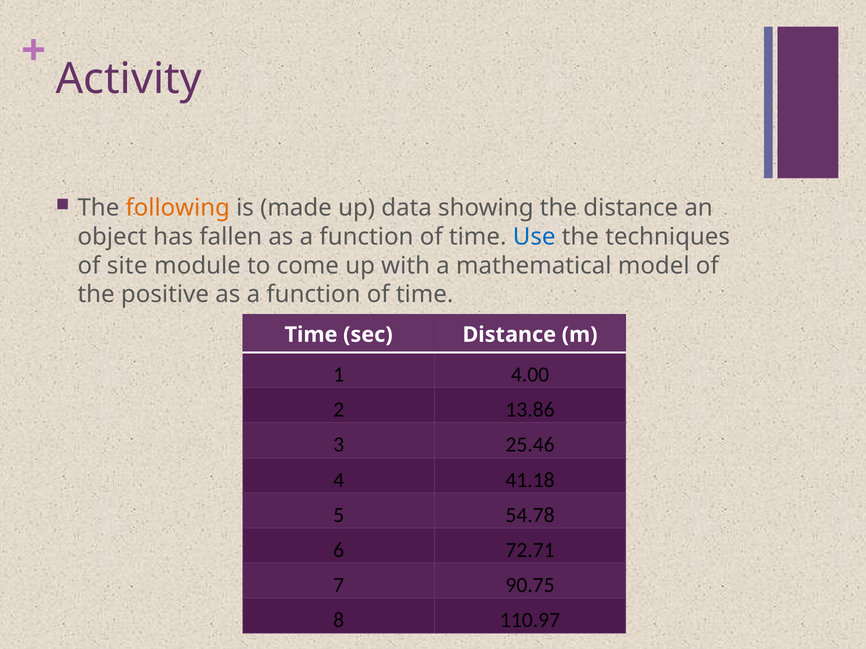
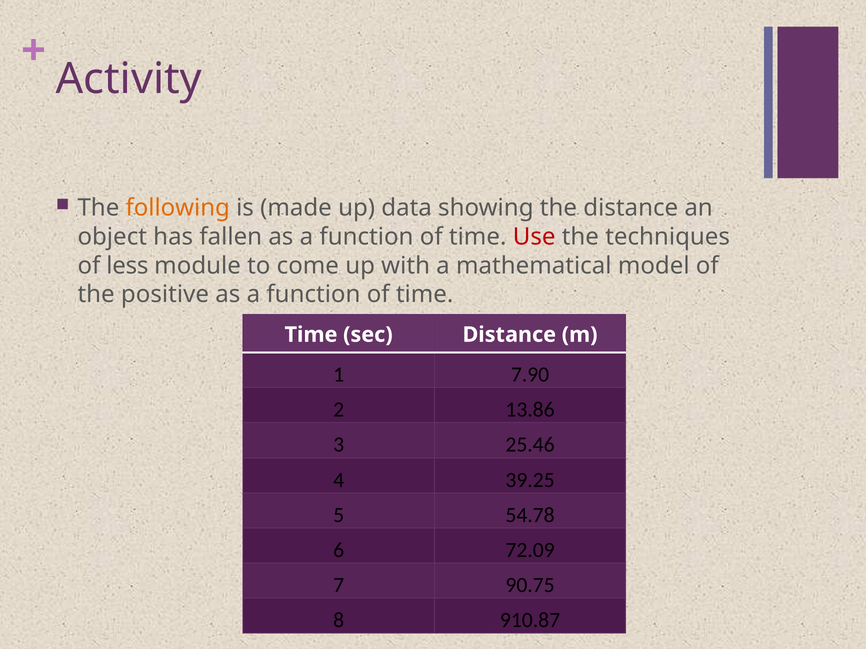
Use colour: blue -> red (534, 237)
site: site -> less (127, 266)
4.00: 4.00 -> 7.90 (530, 375)
41.18: 41.18 -> 39.25 (530, 480)
72.71: 72.71 -> 72.09 (530, 551)
110.97: 110.97 -> 910.87 (530, 621)
